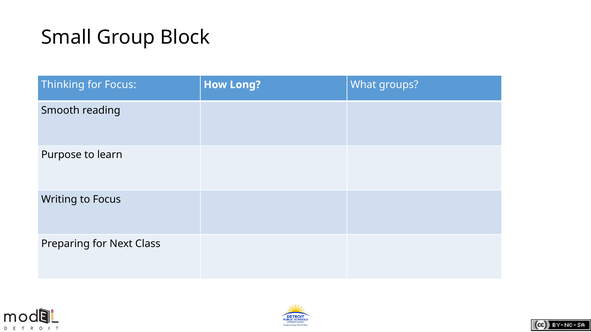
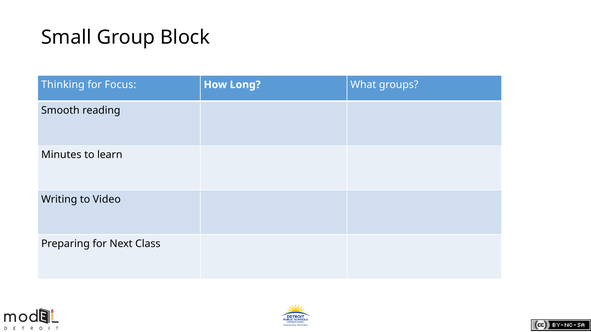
Purpose: Purpose -> Minutes (61, 155)
to Focus: Focus -> Video (107, 200)
